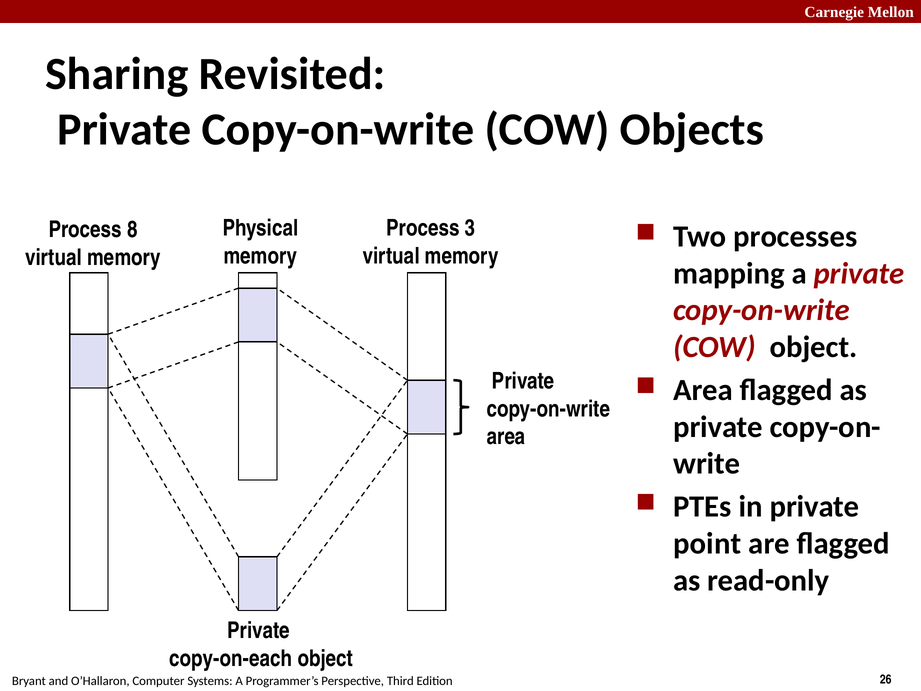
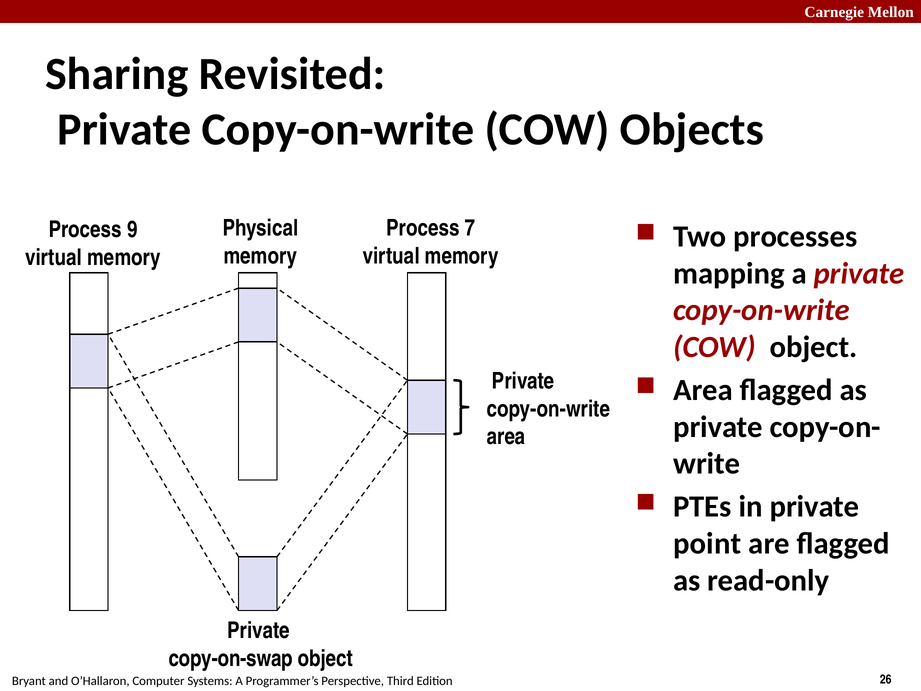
3: 3 -> 7 (470, 228)
8: 8 -> 9 (132, 230)
copy-on-each: copy-on-each -> copy-on-swap (231, 658)
